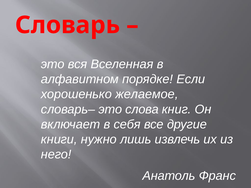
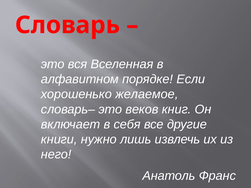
слова: слова -> веков (142, 109)
